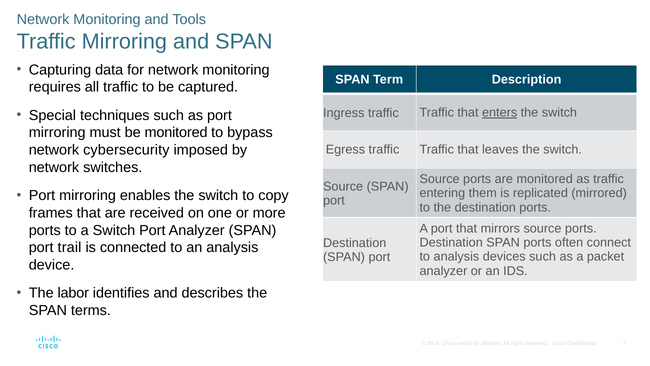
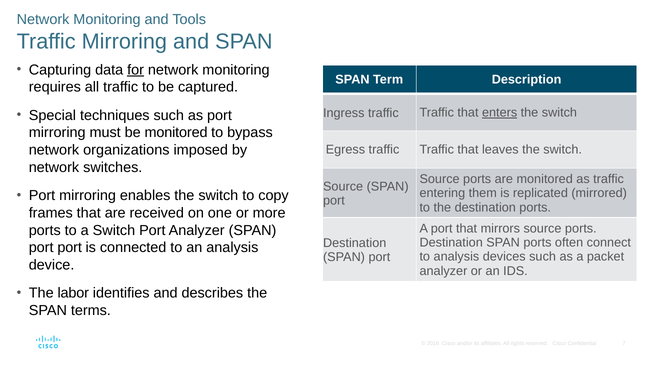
for underline: none -> present (136, 70)
cybersecurity: cybersecurity -> organizations (126, 150)
port trail: trail -> port (70, 247)
